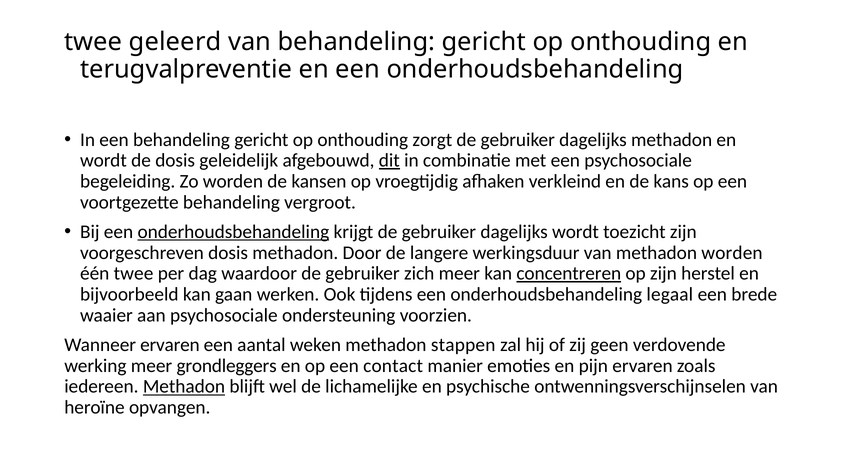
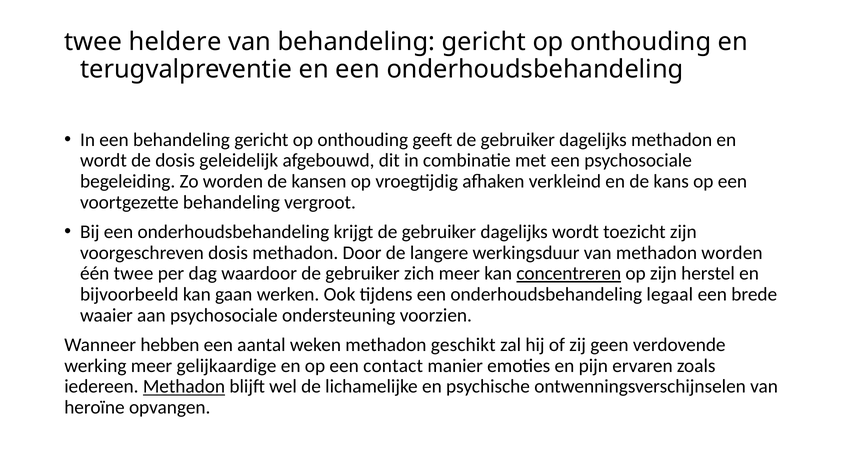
geleerd: geleerd -> heldere (175, 42)
zorgt: zorgt -> geeft (432, 140)
dit underline: present -> none (389, 161)
onderhoudsbehandeling underline: present -> none (233, 232)
Wanneer ervaren: ervaren -> hebben (170, 345)
stappen: stappen -> geschikt (463, 345)
grondleggers: grondleggers -> gelijkaardige (226, 366)
